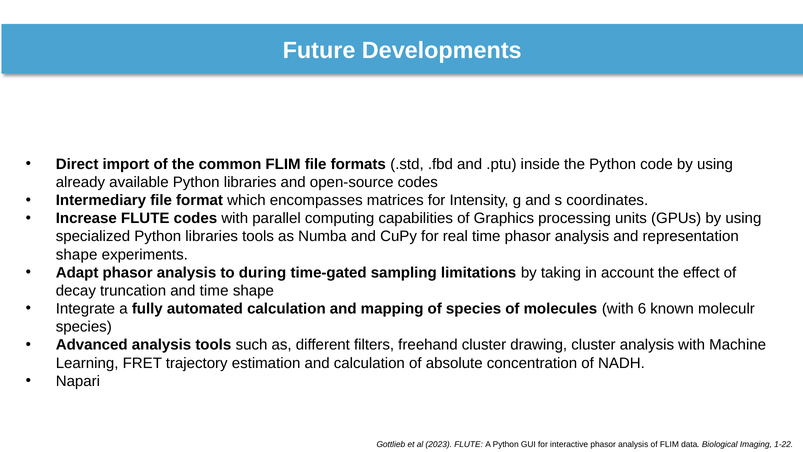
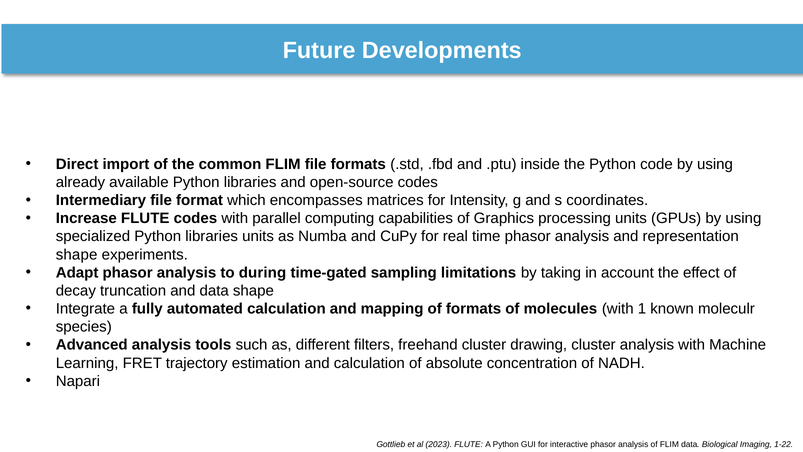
libraries tools: tools -> units (258, 236)
and time: time -> data (214, 291)
of species: species -> formats (474, 309)
6: 6 -> 1 (642, 309)
